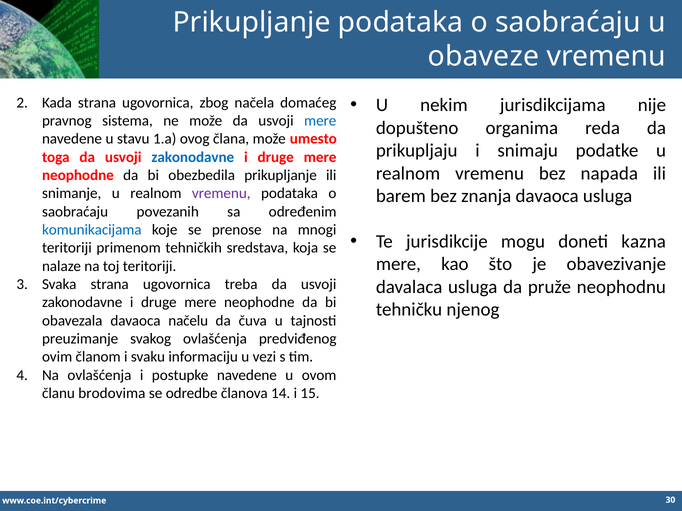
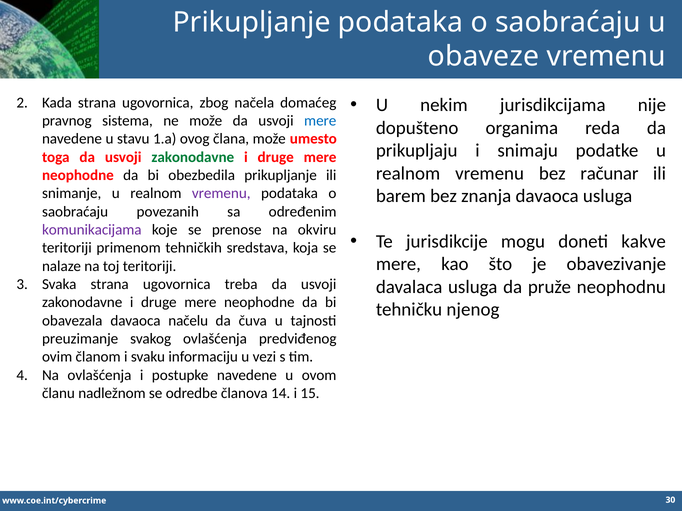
zakonodavne colour: blue -> green (193, 157)
napada: napada -> računar (609, 174)
komunikacijama colour: blue -> purple (92, 230)
mnogi: mnogi -> okviru (317, 230)
kazna: kazna -> kakve (644, 242)
brodovima: brodovima -> nadležnom (112, 394)
